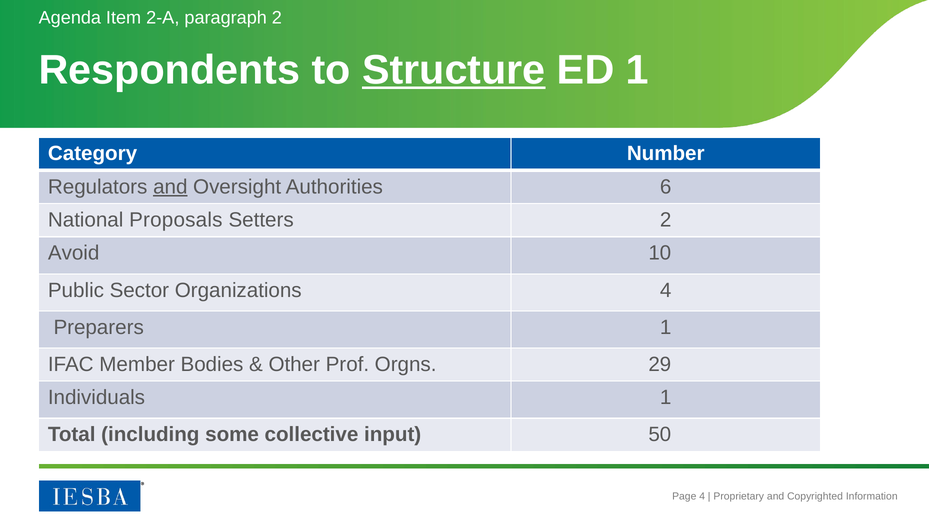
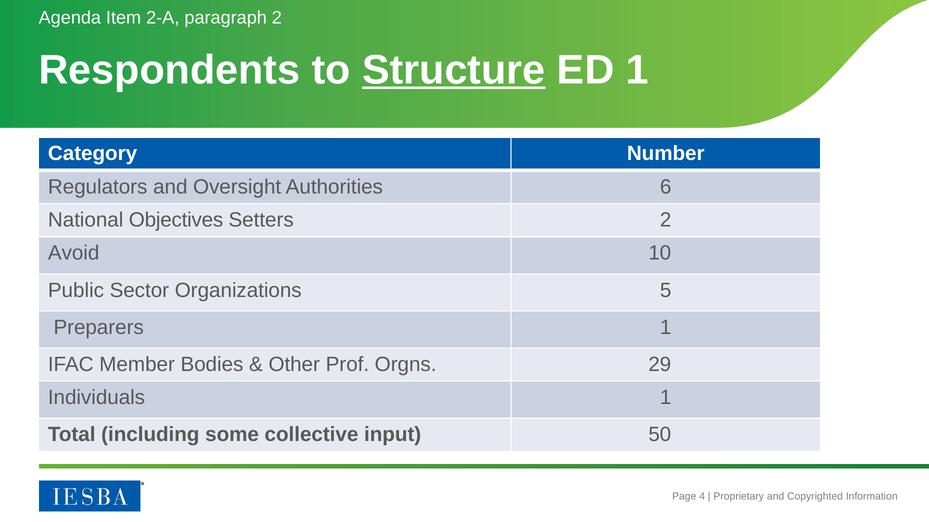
and underline: present -> none (170, 187)
Proposals: Proposals -> Objectives (176, 220)
Organizations 4: 4 -> 5 (666, 291)
